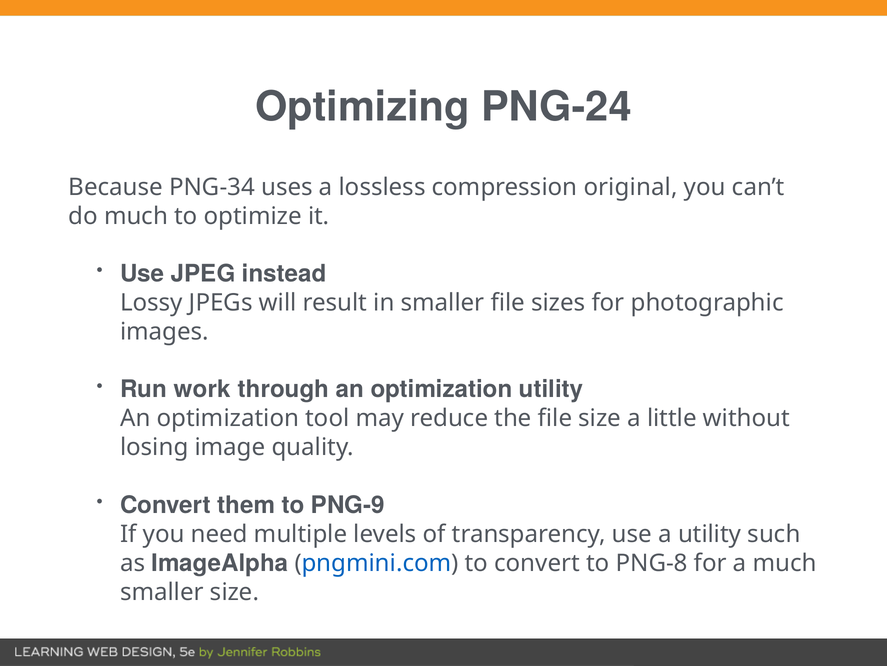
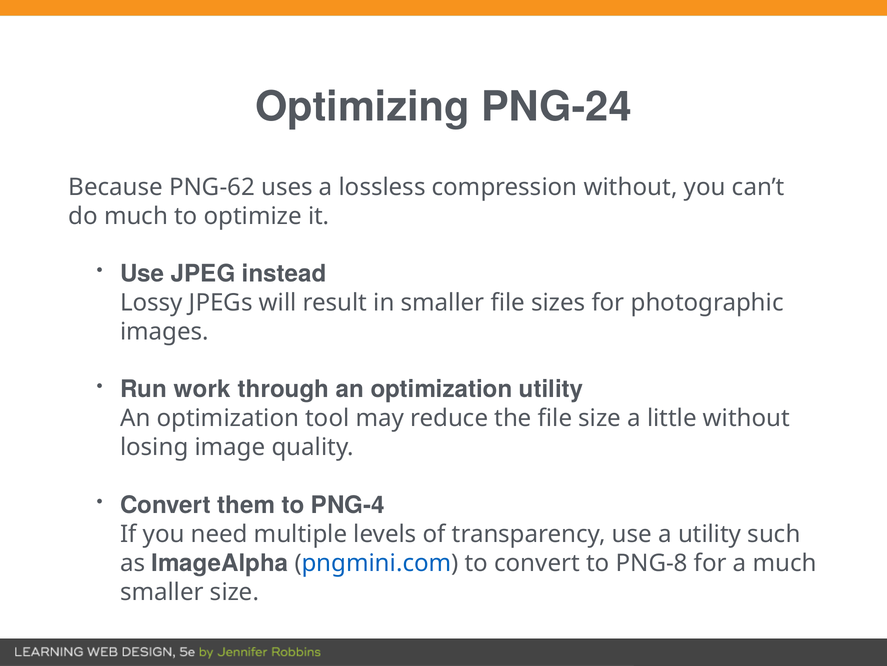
PNG-34: PNG-34 -> PNG-62 (212, 187)
compression original: original -> without (631, 187)
PNG-9: PNG-9 -> PNG-4 (348, 505)
